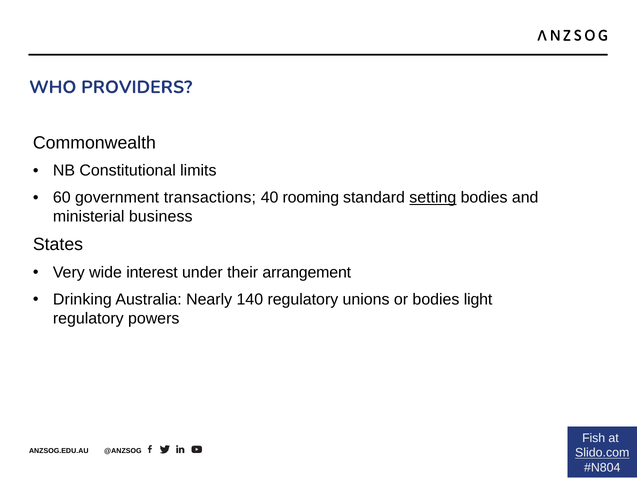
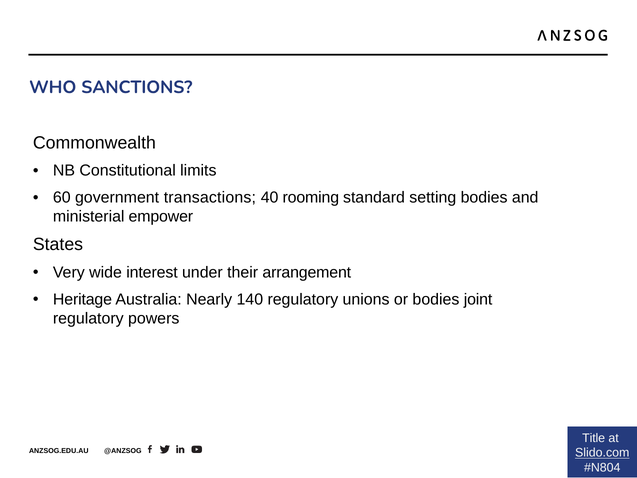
PROVIDERS: PROVIDERS -> SANCTIONS (137, 87)
setting underline: present -> none (433, 197)
business: business -> empower (161, 216)
Drinking: Drinking -> Heritage (83, 299)
light: light -> joint (478, 299)
Fish: Fish -> Title (594, 438)
